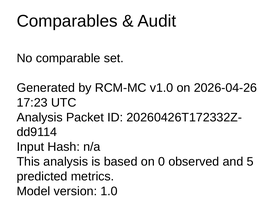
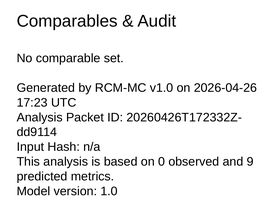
5: 5 -> 9 (250, 162)
